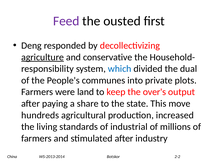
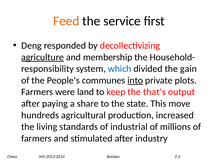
Feed colour: purple -> orange (66, 21)
ousted: ousted -> service (122, 21)
conservative: conservative -> membership (108, 57)
dual: dual -> gain (189, 69)
into underline: none -> present (135, 81)
over's: over's -> that's (154, 92)
